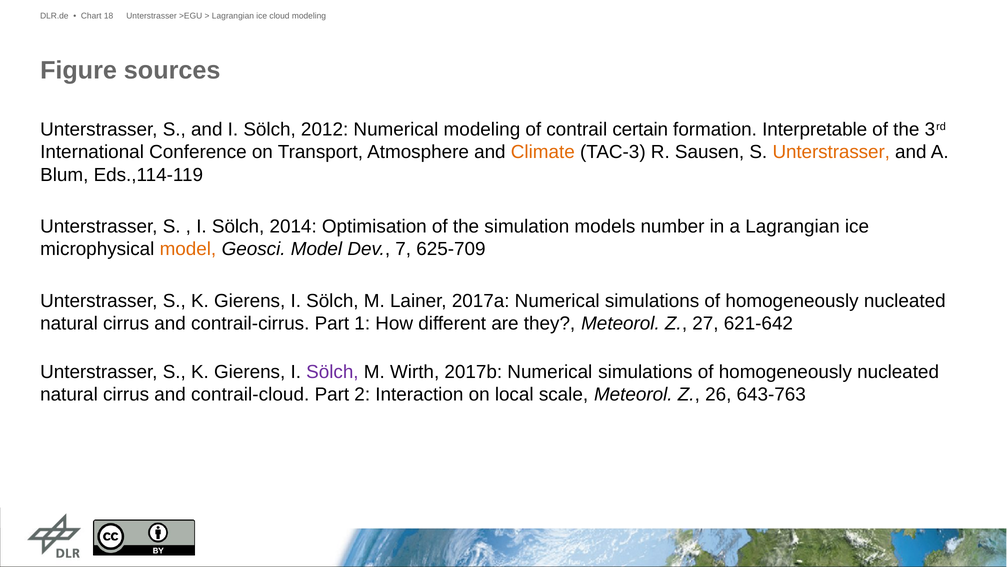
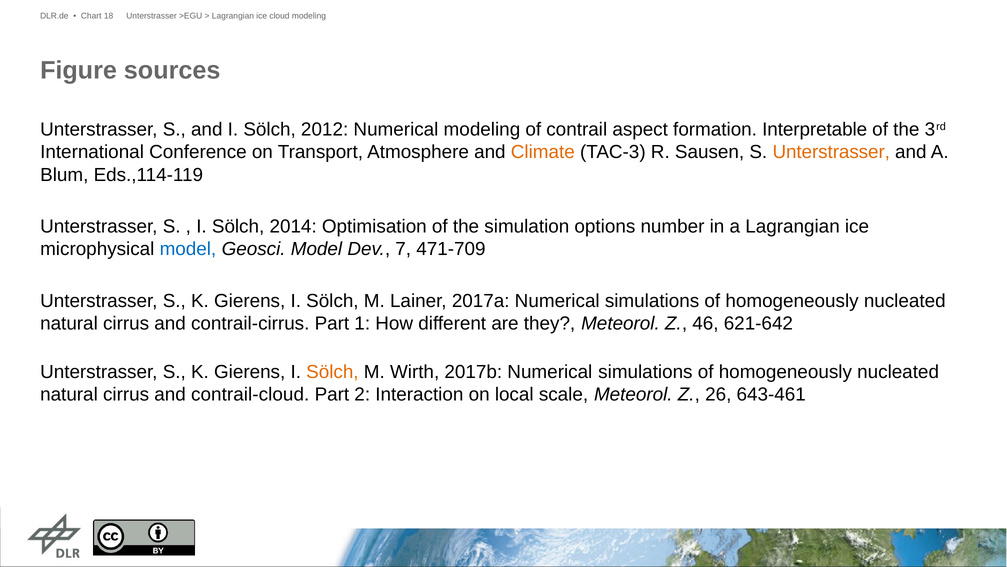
certain: certain -> aspect (640, 129)
models: models -> options (605, 226)
model colour: orange -> blue (188, 249)
625-709: 625-709 -> 471-709 (451, 249)
27: 27 -> 46 (705, 323)
Sölch colour: purple -> orange (332, 372)
643-763: 643-763 -> 643-461 (771, 394)
